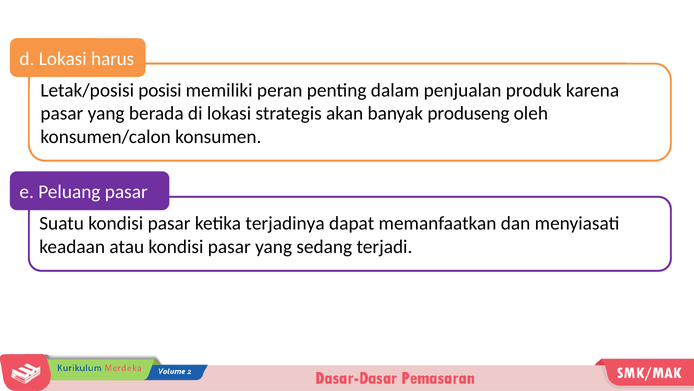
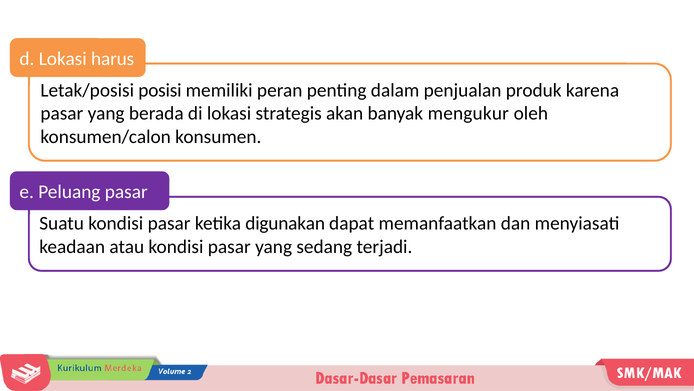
produseng: produseng -> mengukur (468, 113)
terjadinya: terjadinya -> digunakan (285, 223)
